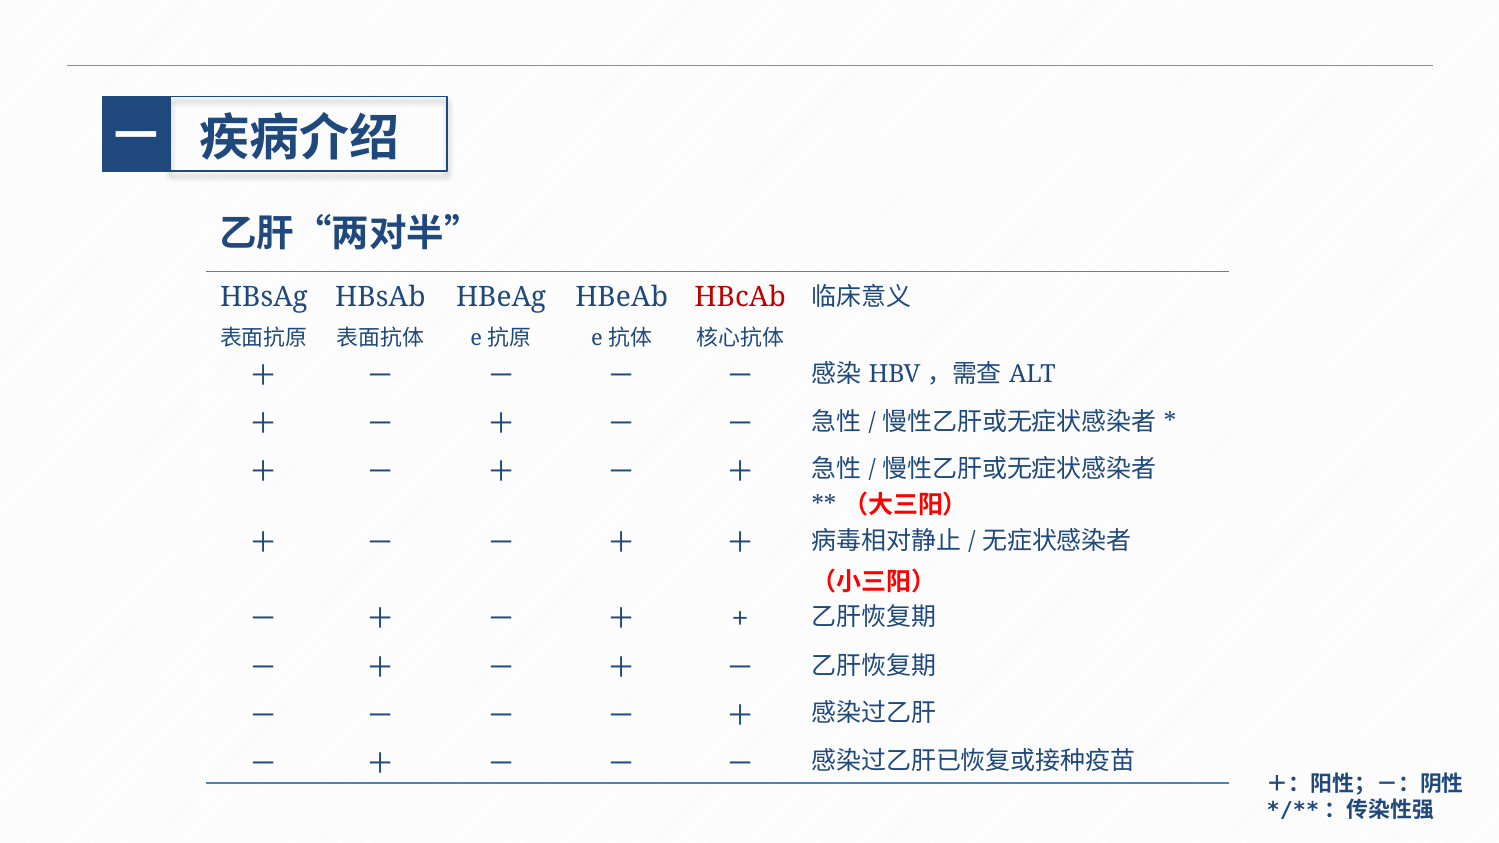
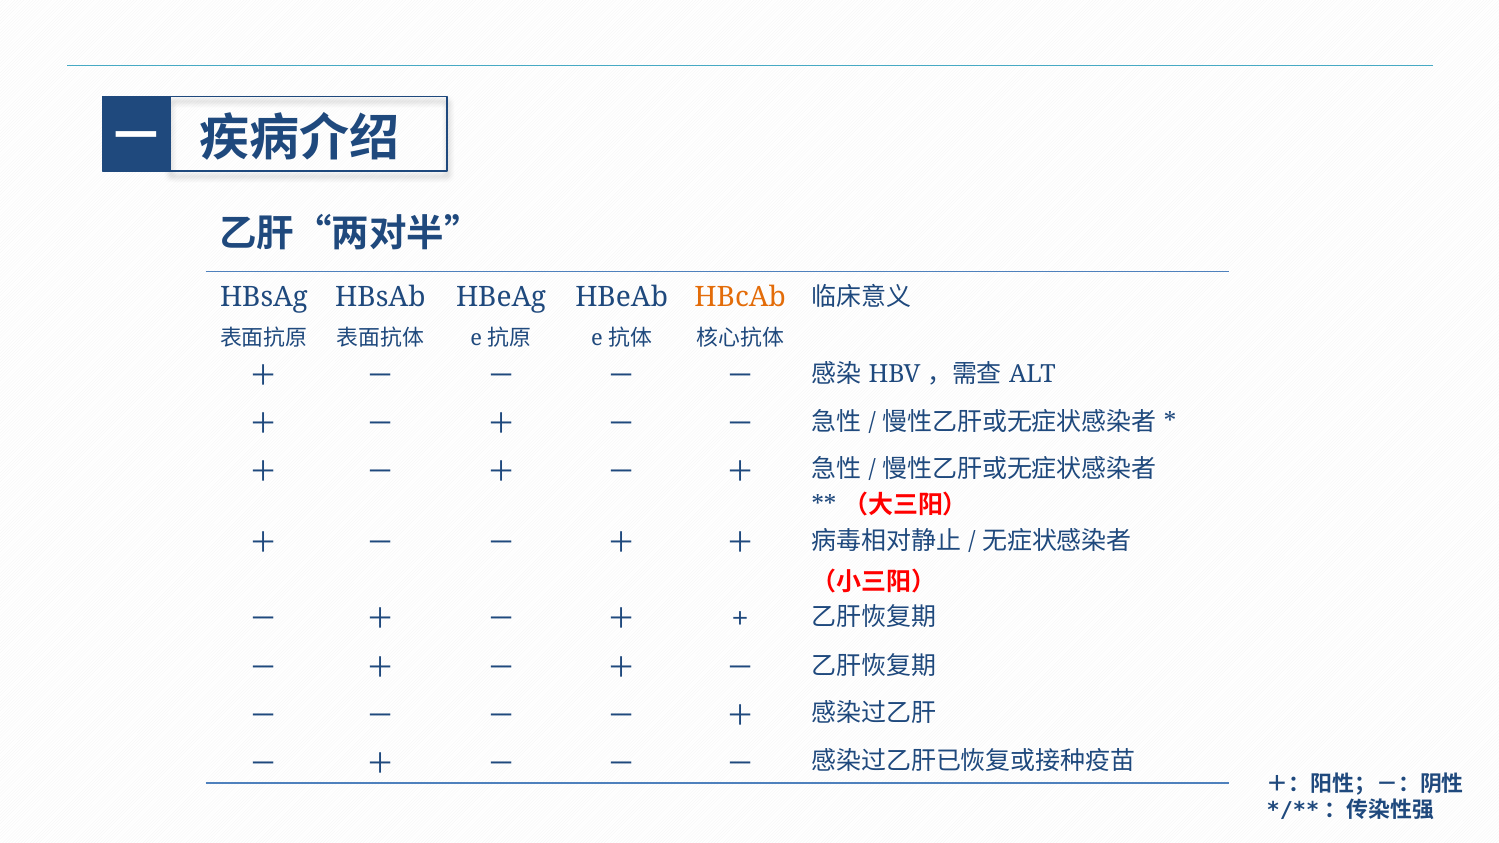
HBcAb colour: red -> orange (740, 298)
